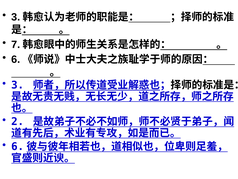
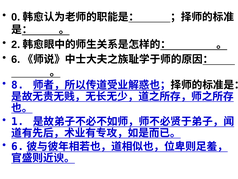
3: 3 -> 0 (16, 17)
7: 7 -> 2 (16, 44)
3: 3 -> 8 (18, 85)
2: 2 -> 1 (18, 121)
